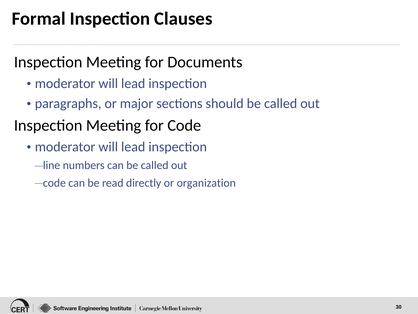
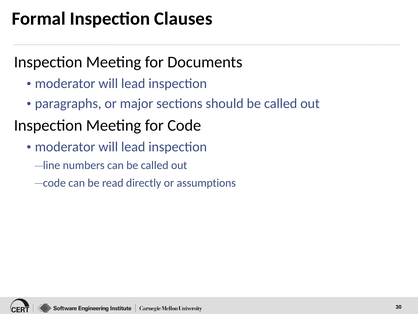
organization: organization -> assumptions (206, 183)
